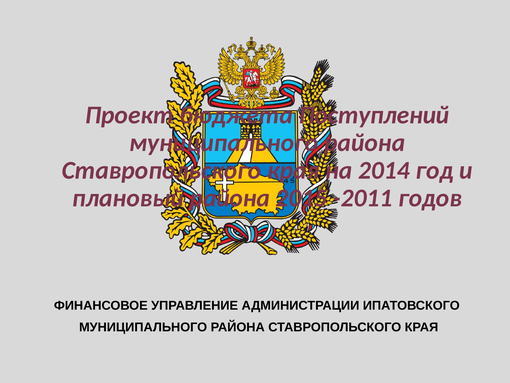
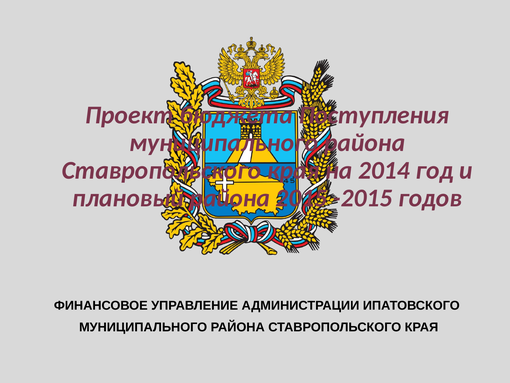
Поступлений: Поступлений -> Поступления (374, 115)
-2011: -2011 -> -2015 (363, 198)
